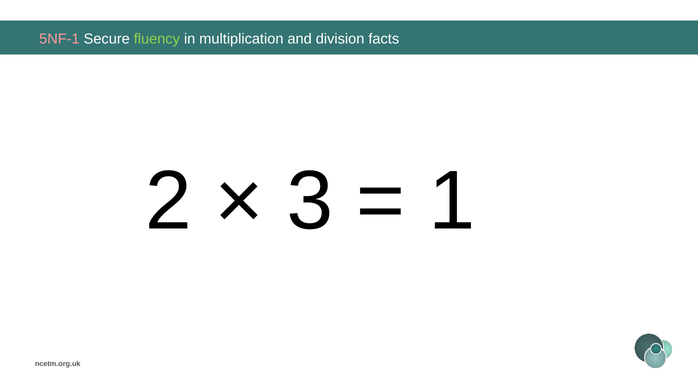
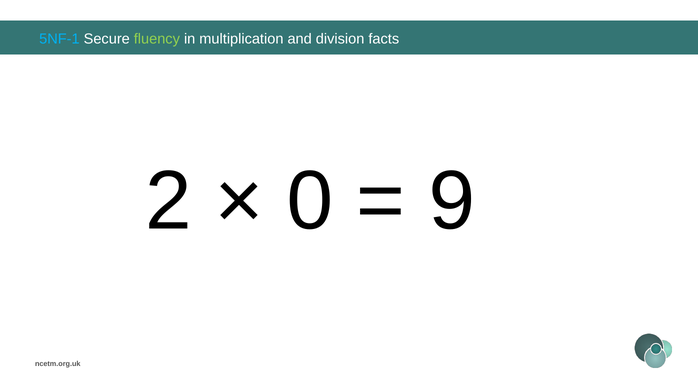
5NF-1 colour: pink -> light blue (59, 39)
3: 3 -> 0 (310, 202)
1: 1 -> 9 (452, 202)
